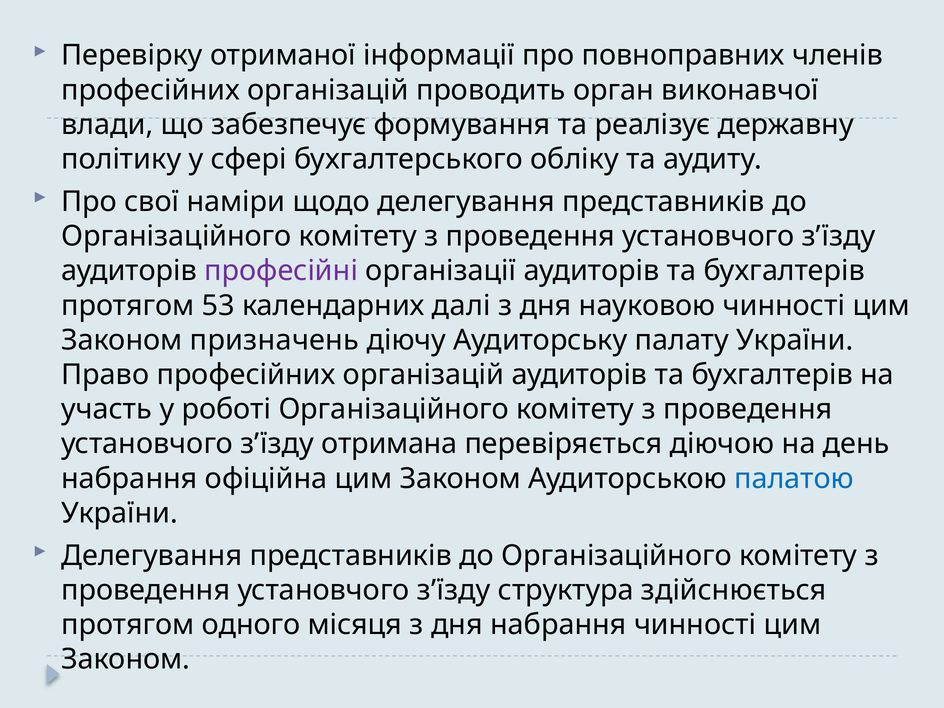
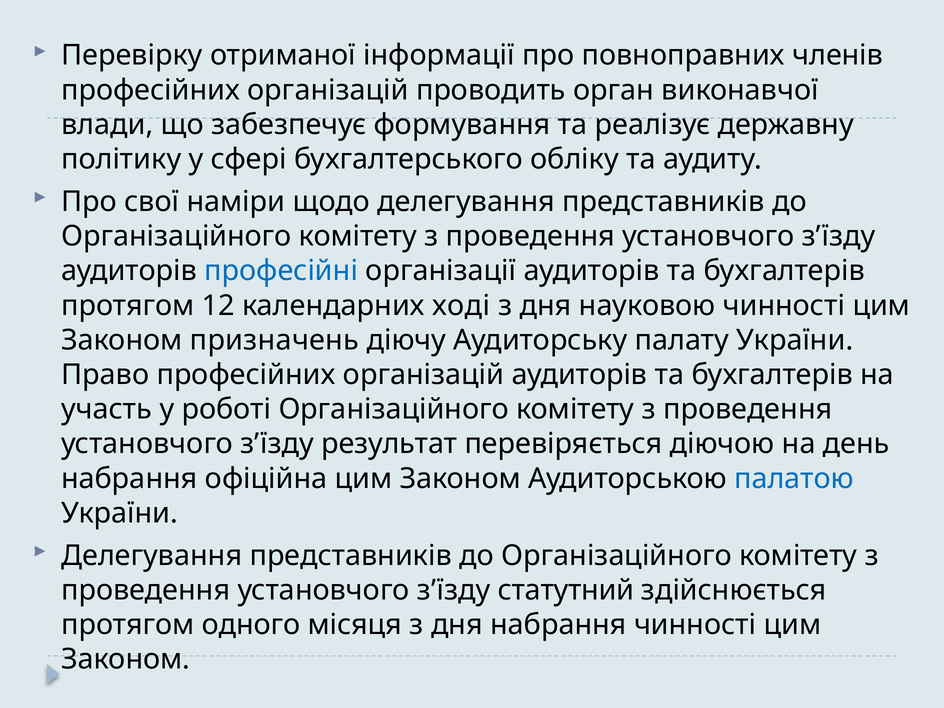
професійні colour: purple -> blue (281, 271)
53: 53 -> 12 (218, 306)
далі: далі -> ході (461, 306)
отримана: отримана -> результат (389, 444)
структура: структура -> статутний (566, 590)
